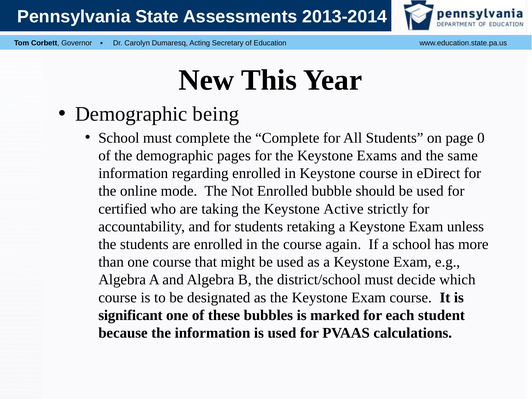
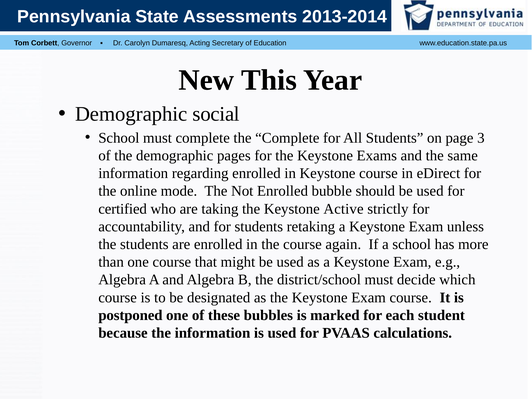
being: being -> social (216, 114)
0: 0 -> 3 (481, 138)
significant: significant -> postponed (130, 315)
